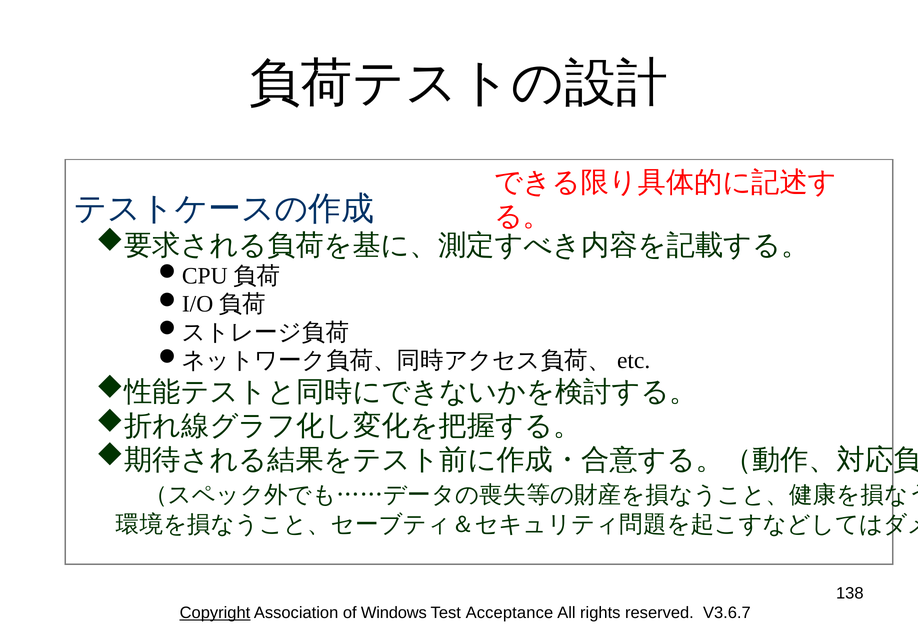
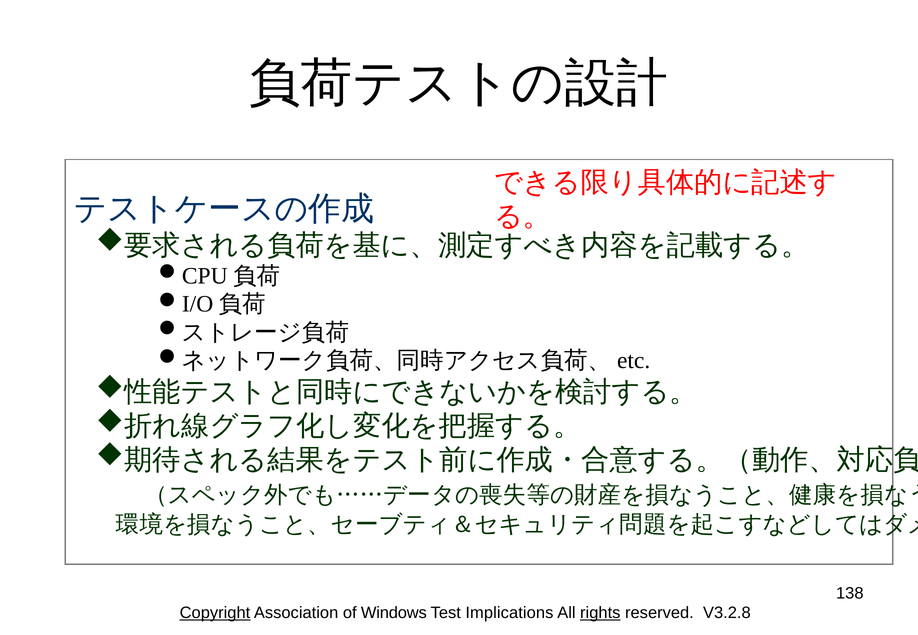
Acceptance: Acceptance -> Implications (509, 613)
rights underline: none -> present (600, 613)
V3.6.7: V3.6.7 -> V3.2.8 (727, 613)
